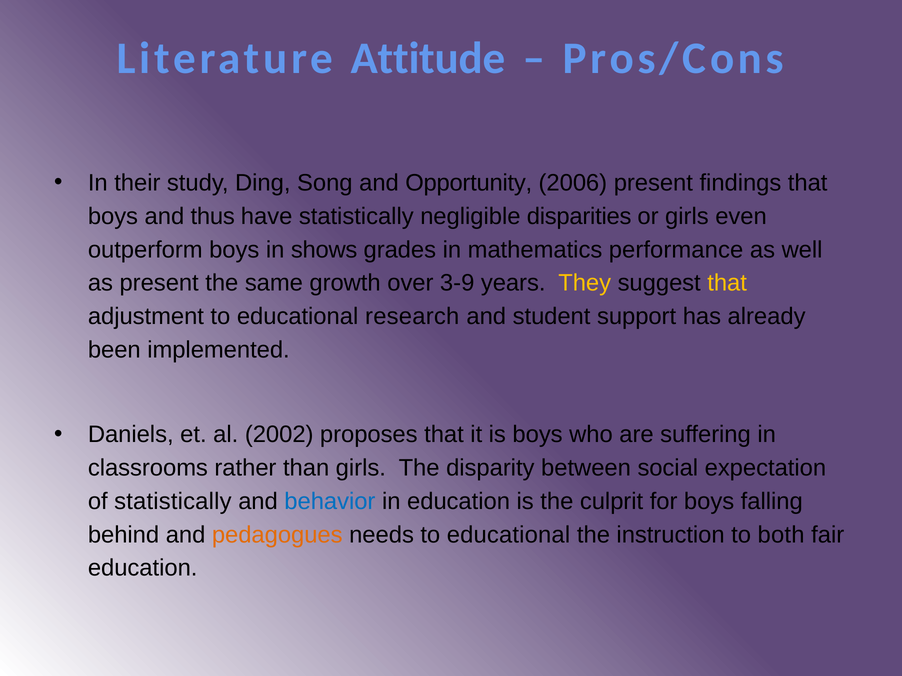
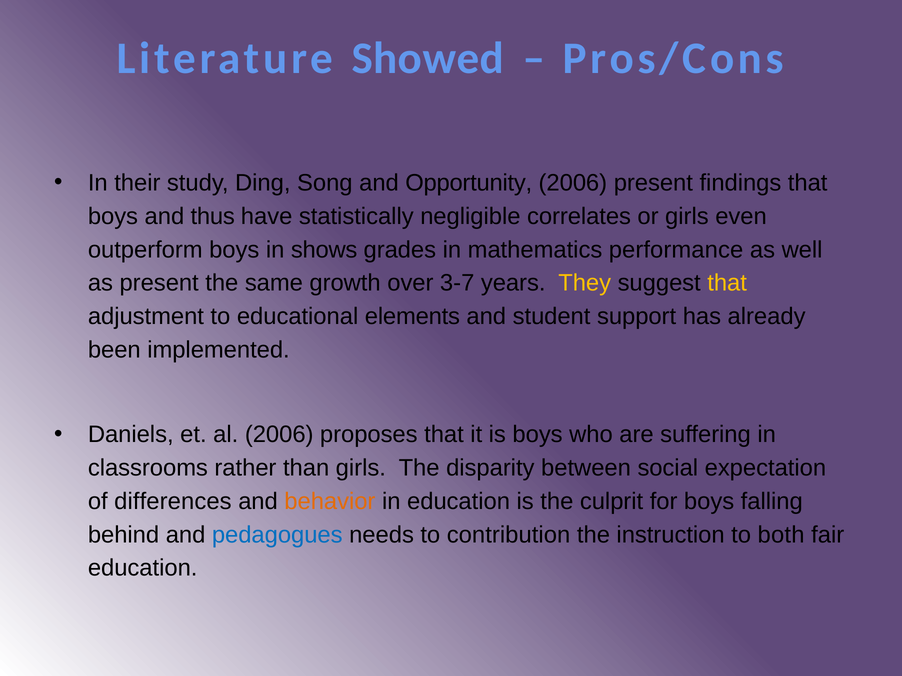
Attitude: Attitude -> Showed (428, 58)
disparities: disparities -> correlates (579, 217)
3-9: 3-9 -> 3-7 (457, 283)
research: research -> elements (412, 317)
al 2002: 2002 -> 2006 (279, 435)
of statistically: statistically -> differences (173, 502)
behavior colour: blue -> orange (330, 502)
pedagogues colour: orange -> blue (277, 535)
needs to educational: educational -> contribution (509, 535)
